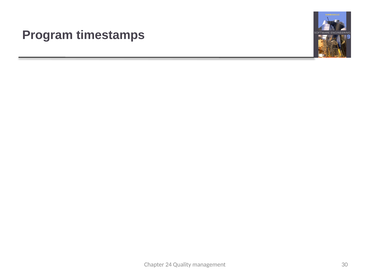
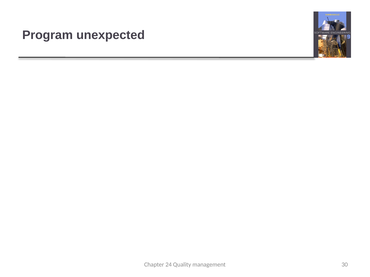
timestamps: timestamps -> unexpected (111, 35)
